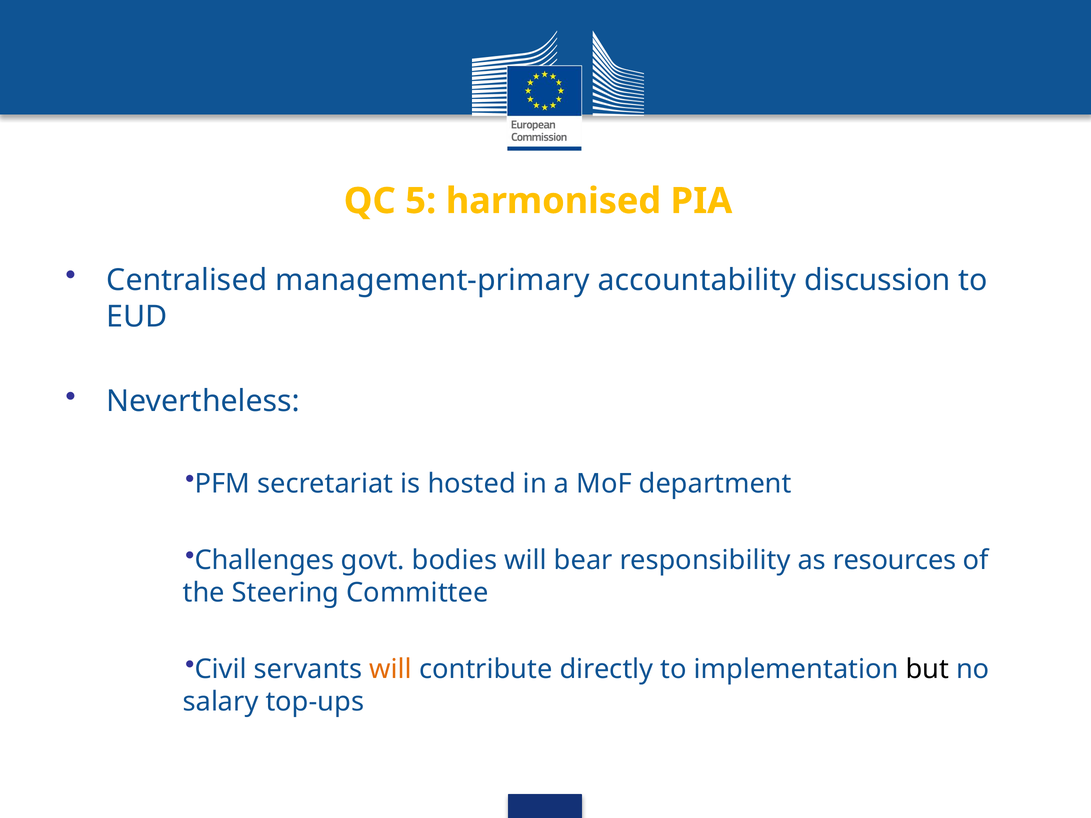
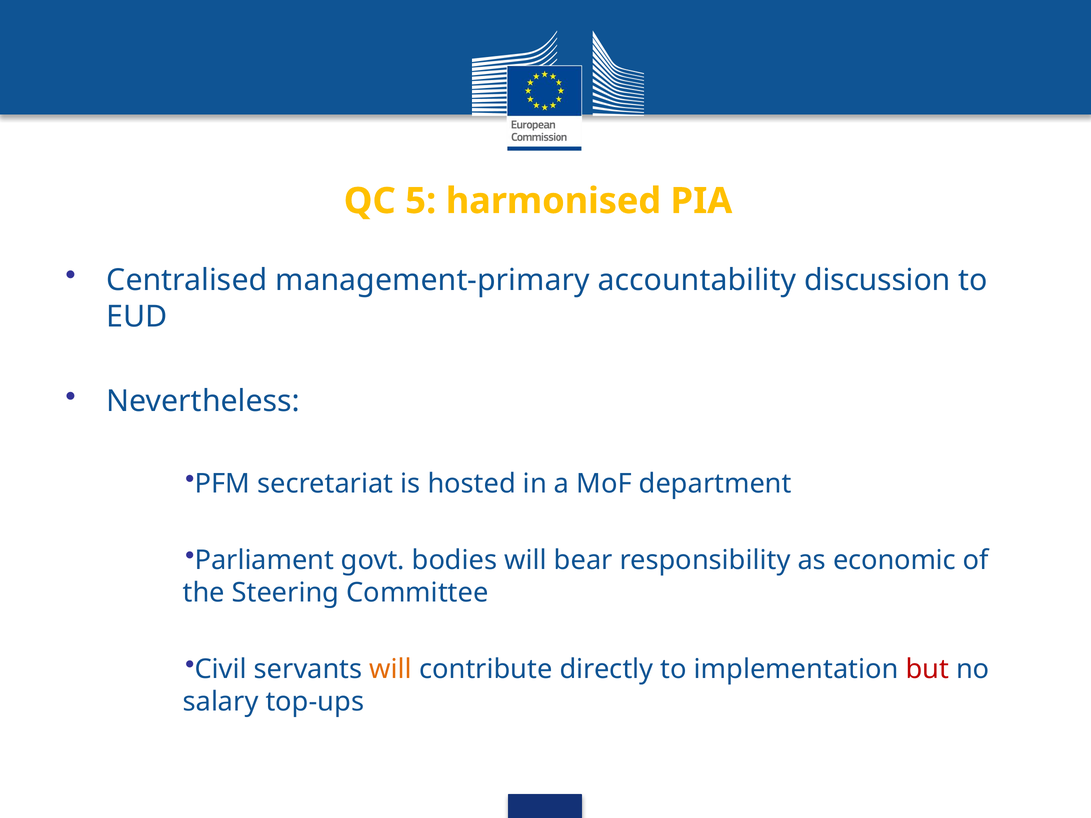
Challenges: Challenges -> Parliament (264, 560)
resources: resources -> economic (894, 560)
but colour: black -> red (927, 669)
